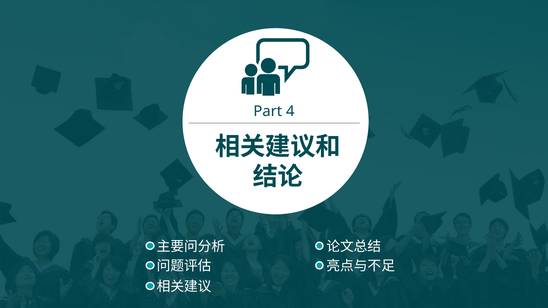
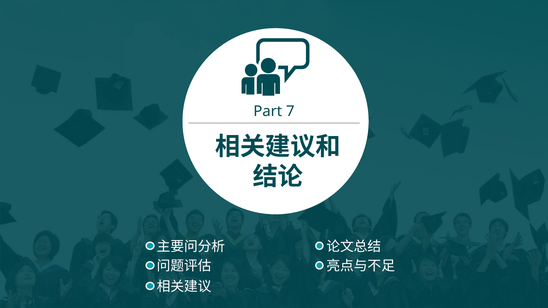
4: 4 -> 7 (290, 111)
